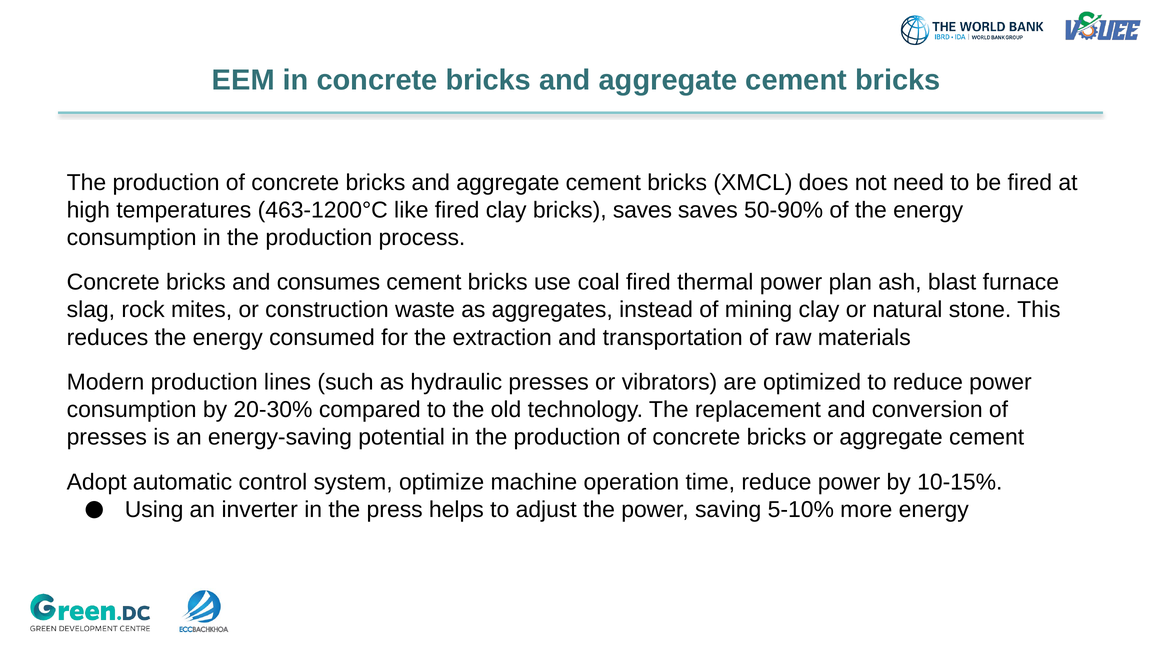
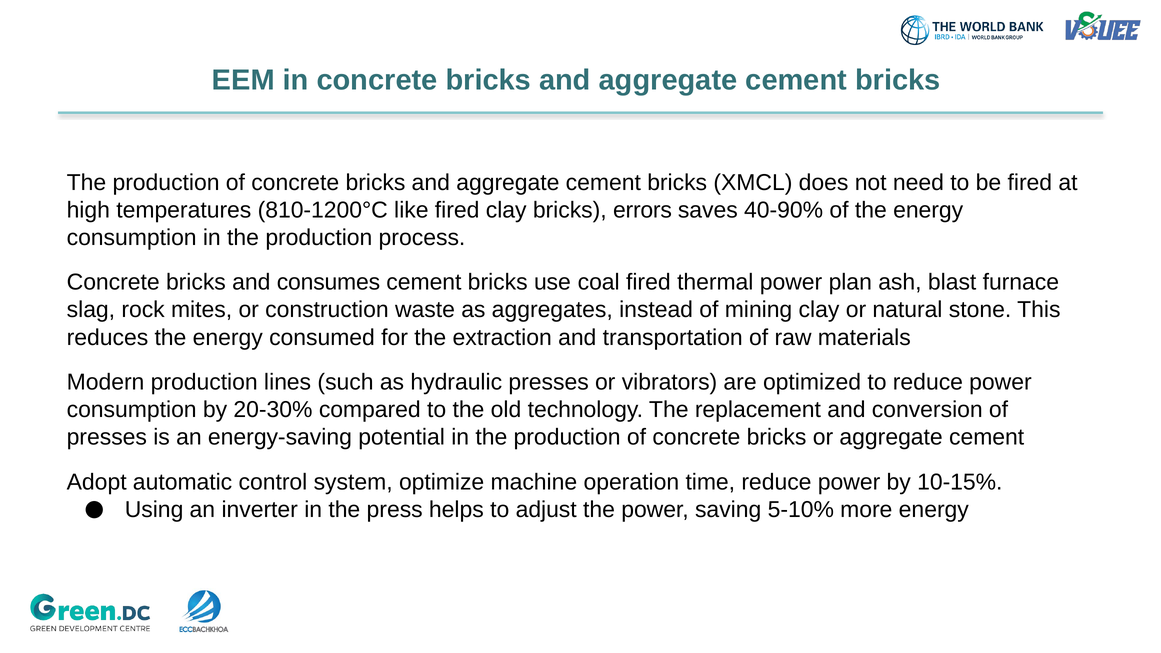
463-1200°C: 463-1200°C -> 810-1200°C (323, 210)
bricks saves: saves -> errors (642, 210)
50-90%: 50-90% -> 40-90% (784, 210)
